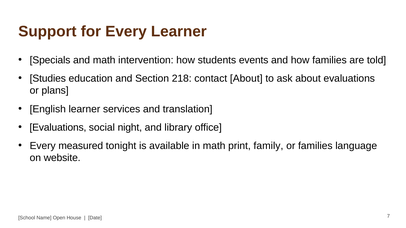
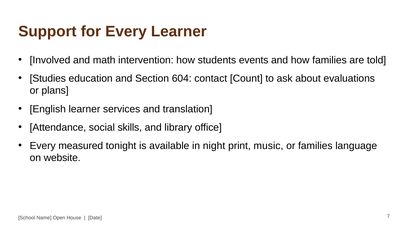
Specials: Specials -> Involved (50, 60)
218: 218 -> 604 (182, 79)
contact About: About -> Count (246, 79)
Evaluations: Evaluations -> Attendance (58, 128)
night: night -> skills (130, 128)
in math: math -> night (214, 146)
family: family -> music (268, 146)
